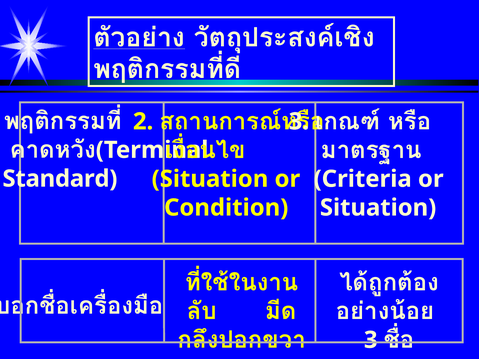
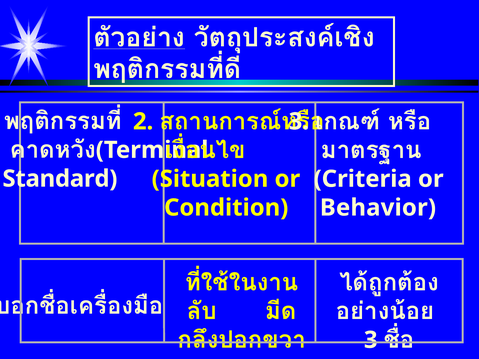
Situation: Situation -> Behavior (378, 208)
